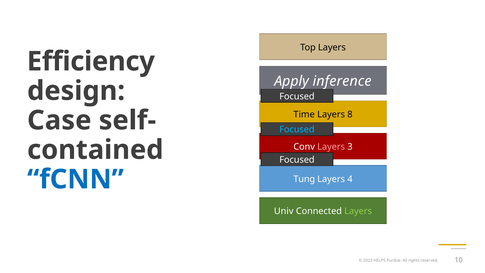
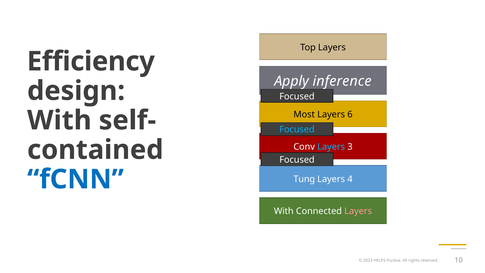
Time: Time -> Most (304, 114)
8: 8 -> 6 (350, 114)
Case: Case -> With (59, 120)
Layers colour: pink -> light blue (331, 147)
Univ: Univ -> With (284, 211)
Layers colour: light green -> pink (358, 211)
